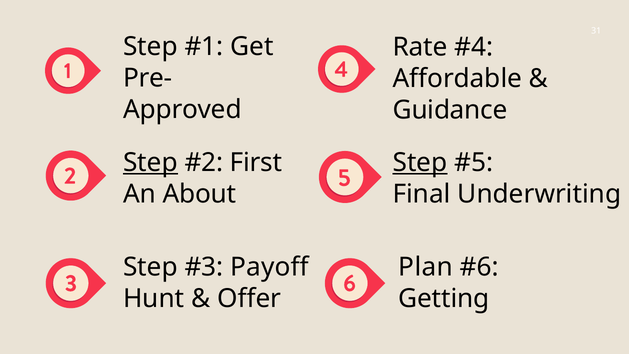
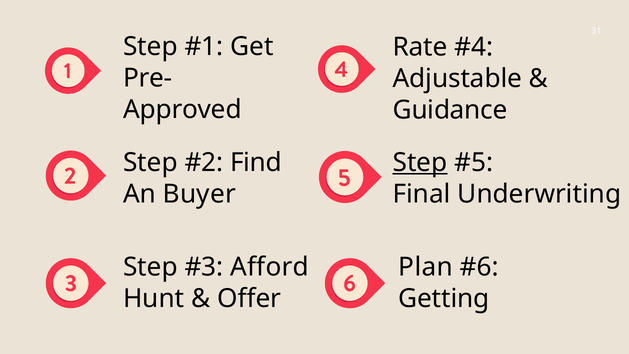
Affordable: Affordable -> Adjustable (457, 78)
Step underline: present -> none (150, 162)
First: First -> Find (256, 162)
About: About -> Buyer (199, 194)
Payoff: Payoff -> Afford (270, 267)
